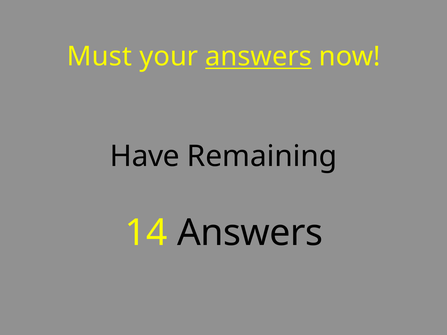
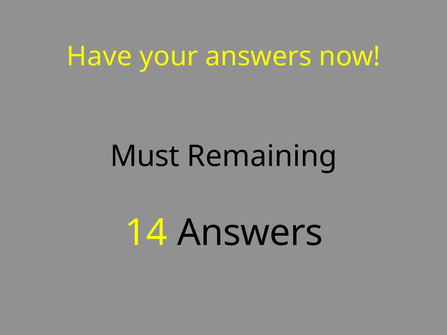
Must: Must -> Have (99, 57)
answers underline: present -> none (259, 57)
Have: Have -> Must (145, 157)
